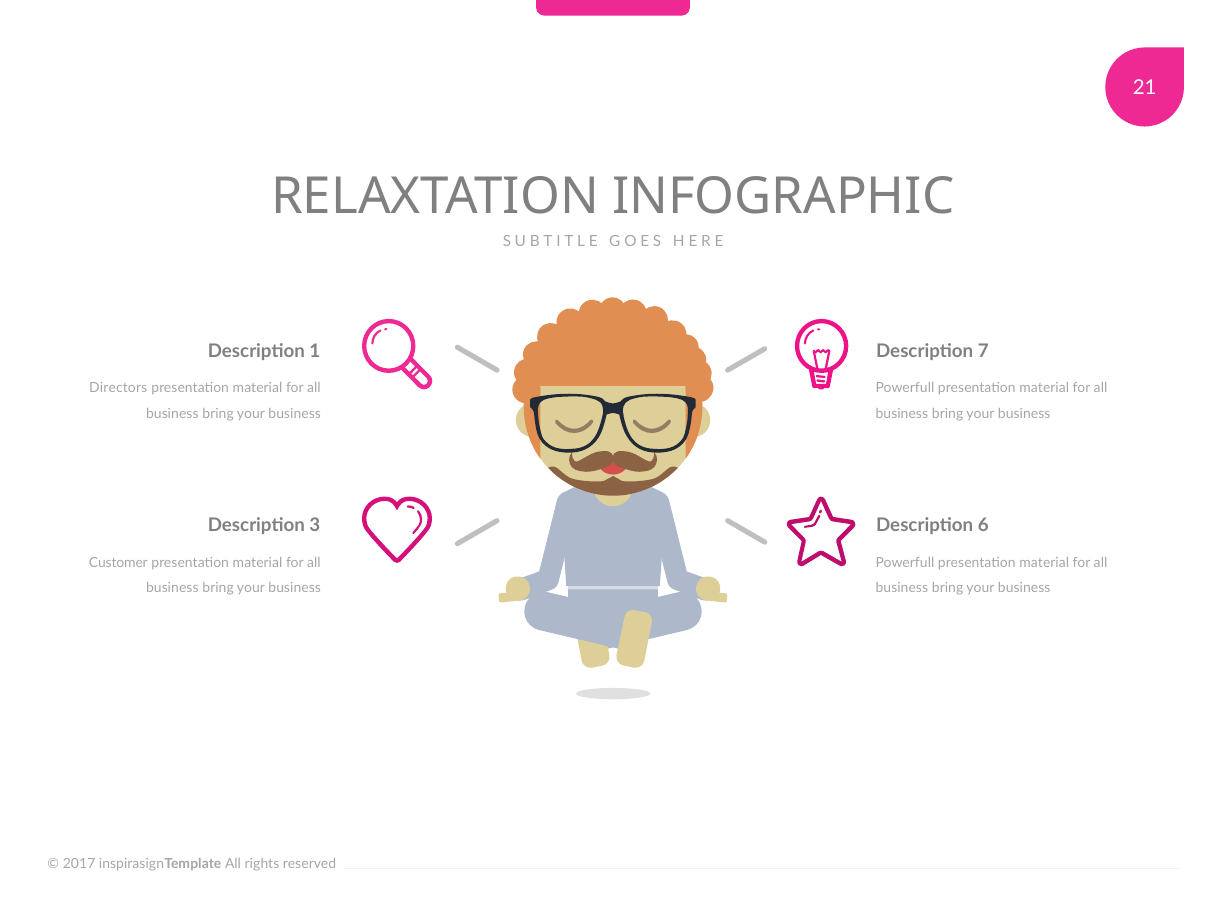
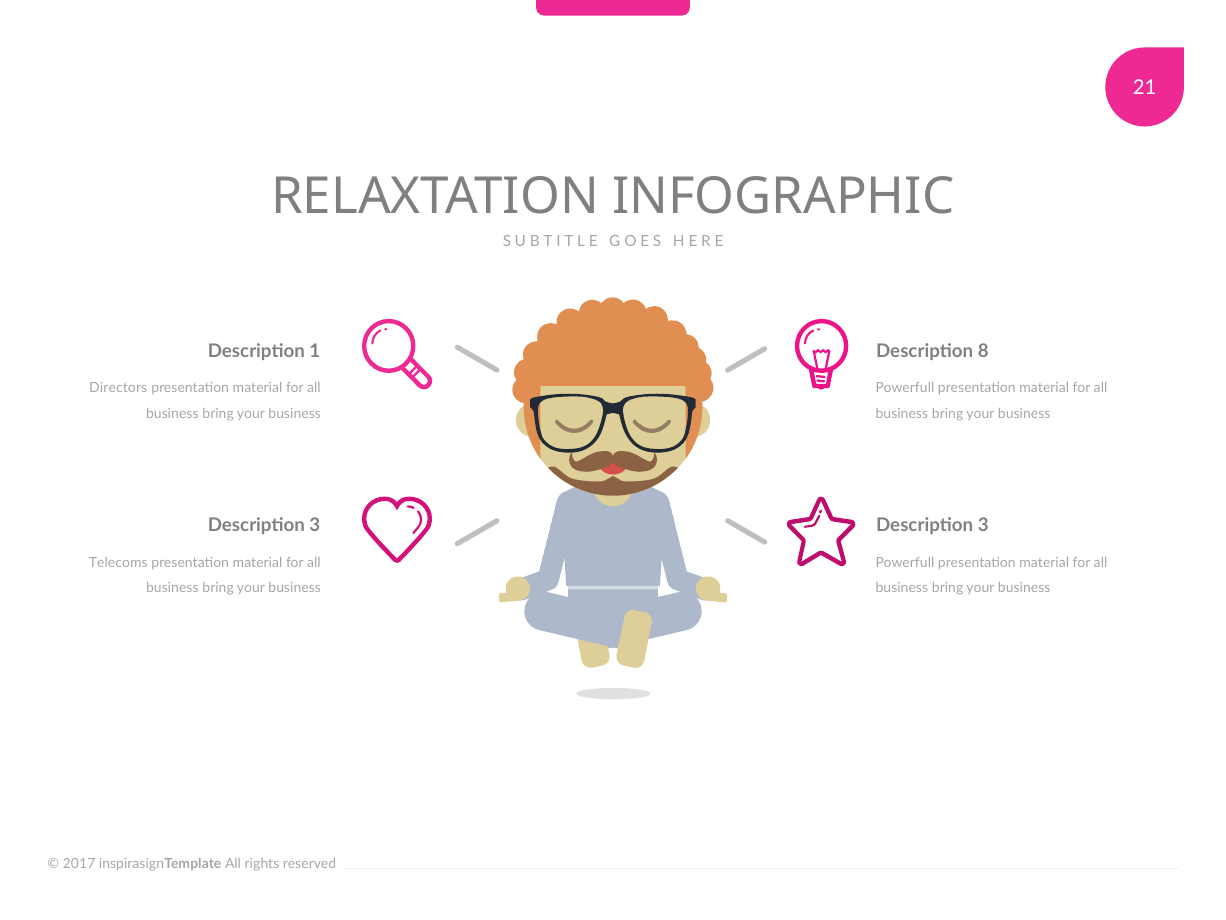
7: 7 -> 8 (983, 351)
6: 6 -> 3 (983, 525)
Customer: Customer -> Telecoms (118, 562)
